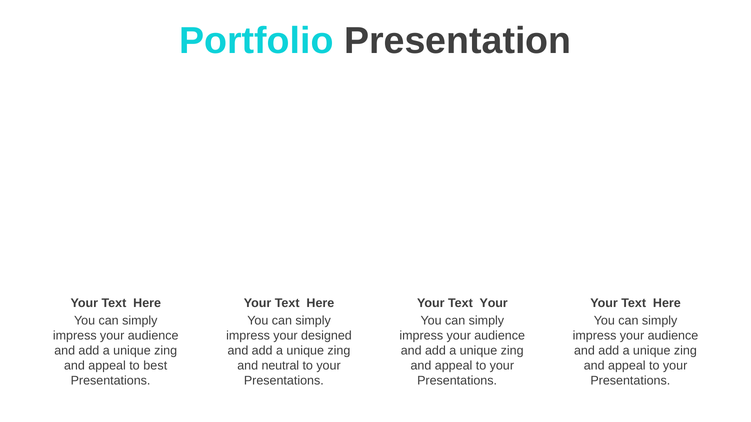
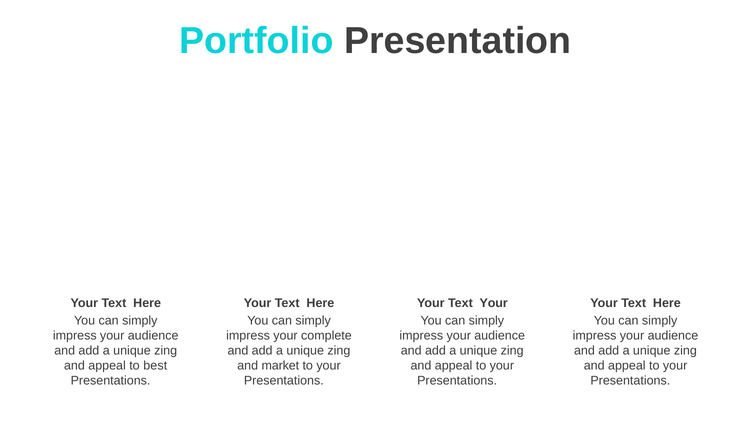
designed: designed -> complete (326, 336)
neutral: neutral -> market (280, 366)
